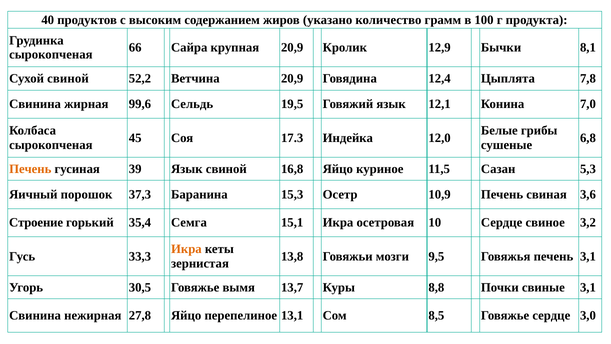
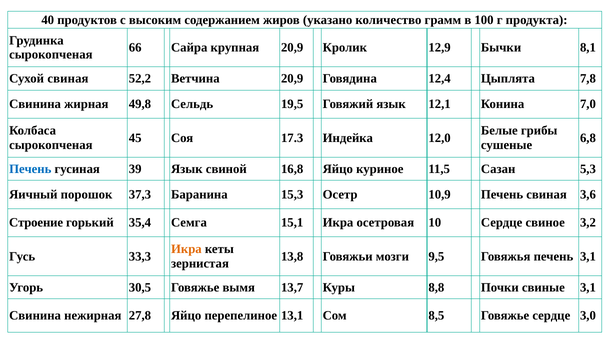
Сухой свиной: свиной -> свиная (68, 79)
99,6: 99,6 -> 49,8 (140, 104)
Печень colour: orange -> blue (30, 169)
